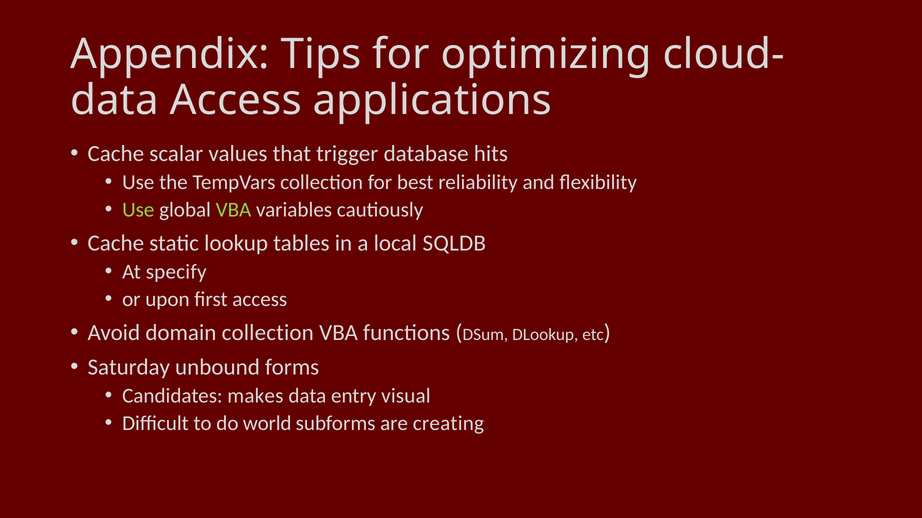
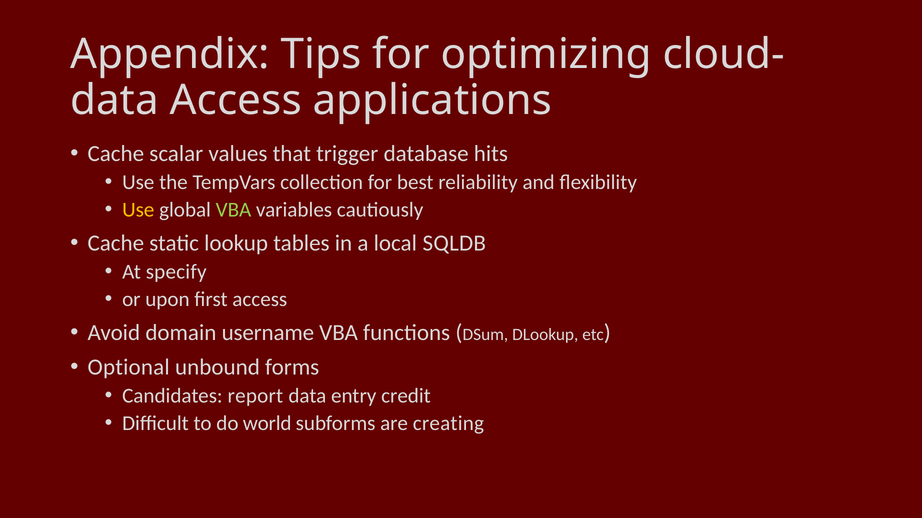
Use colour: light green -> yellow (138, 210)
domain collection: collection -> username (268, 333)
Saturday: Saturday -> Optional (129, 368)
makes: makes -> report (255, 396)
visual: visual -> credit (406, 396)
